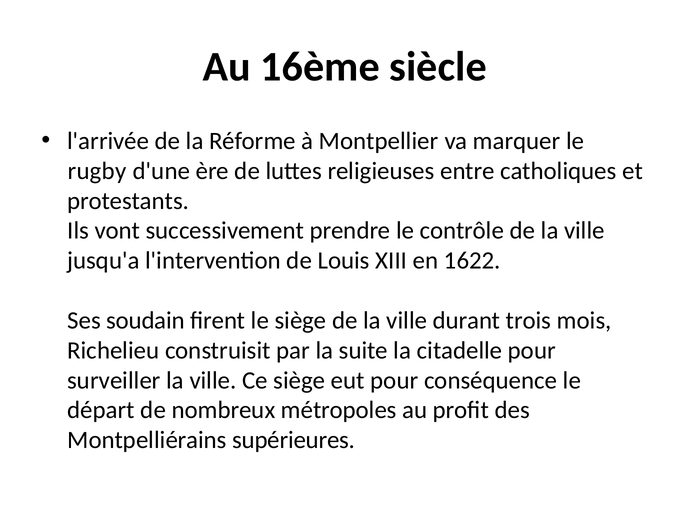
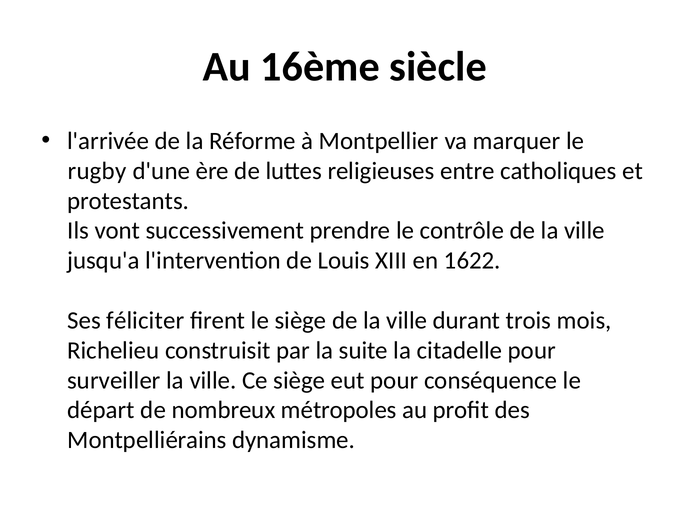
soudain: soudain -> féliciter (145, 320)
supérieures: supérieures -> dynamisme (294, 440)
